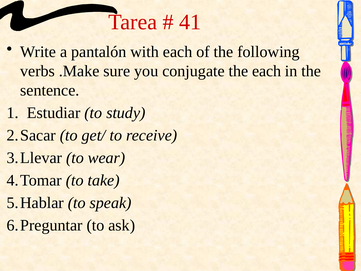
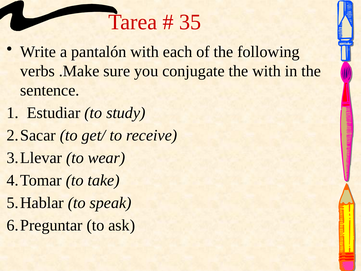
41: 41 -> 35 (190, 22)
the each: each -> with (267, 71)
